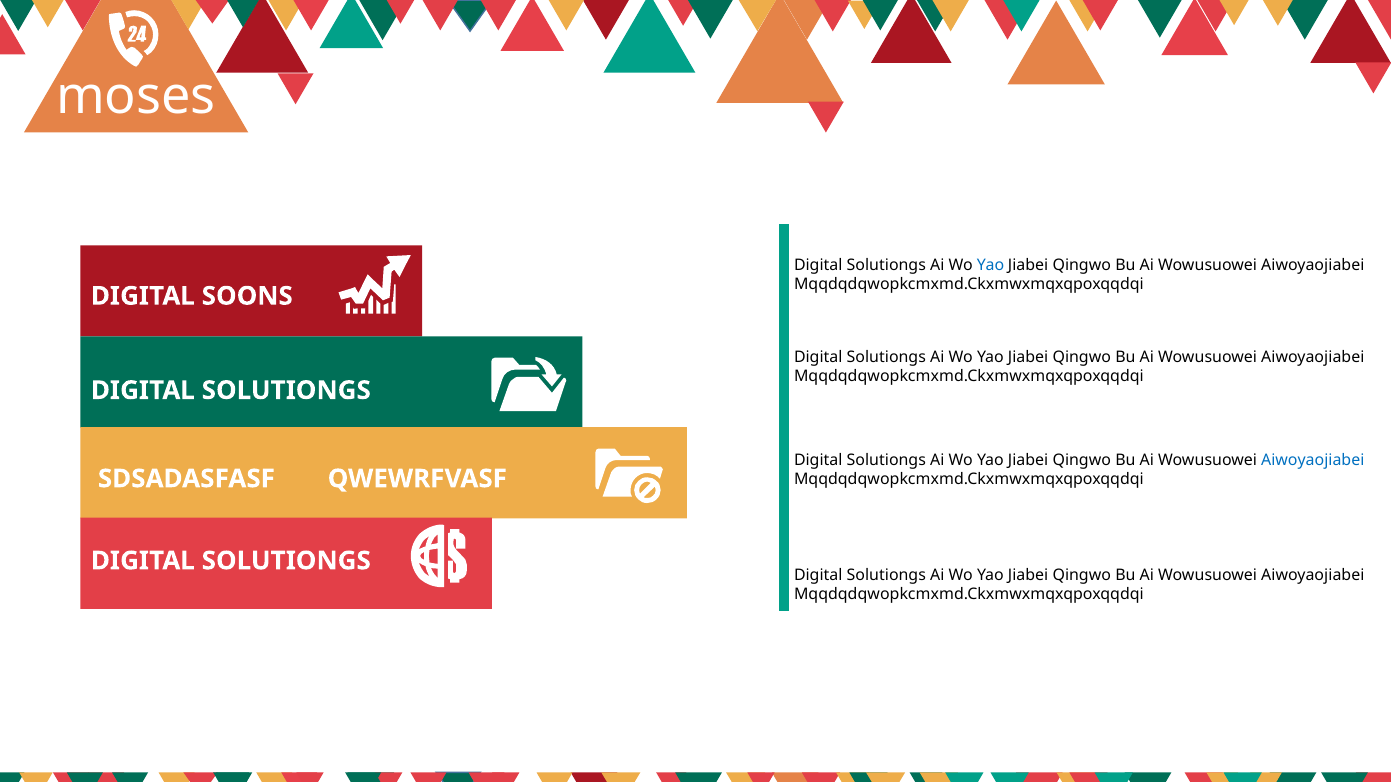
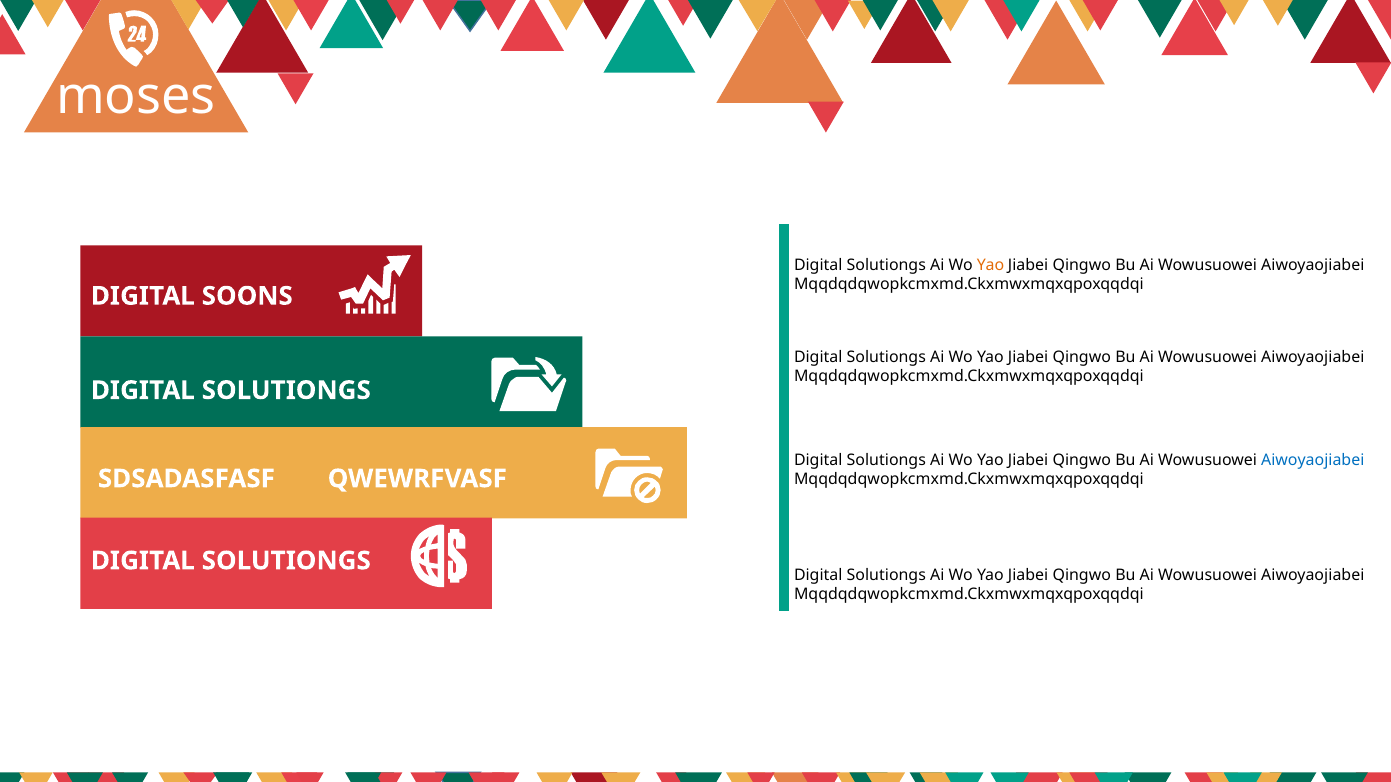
Yao colour: blue -> orange (991, 266)
